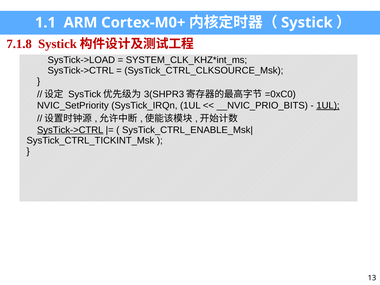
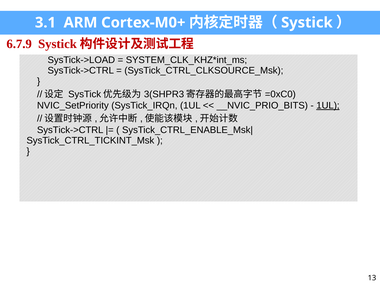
1.1: 1.1 -> 3.1 (45, 23)
7.1.8: 7.1.8 -> 6.7.9 (19, 44)
SysTick->CTRL underline: present -> none (70, 130)
